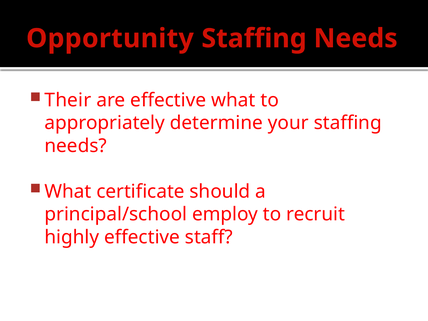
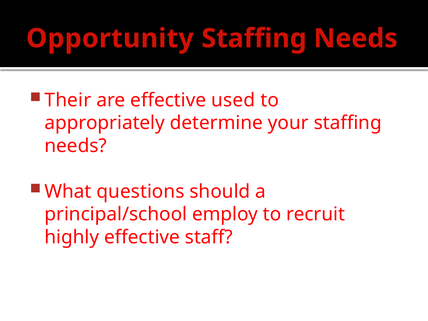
effective what: what -> used (233, 100)
certificate: certificate -> questions (140, 191)
